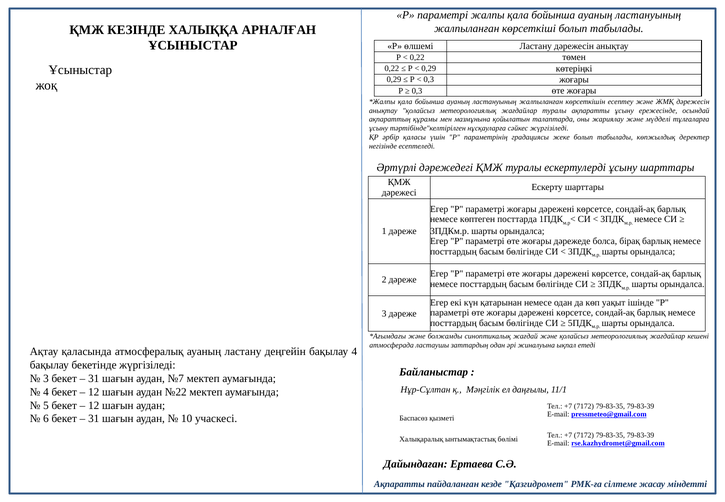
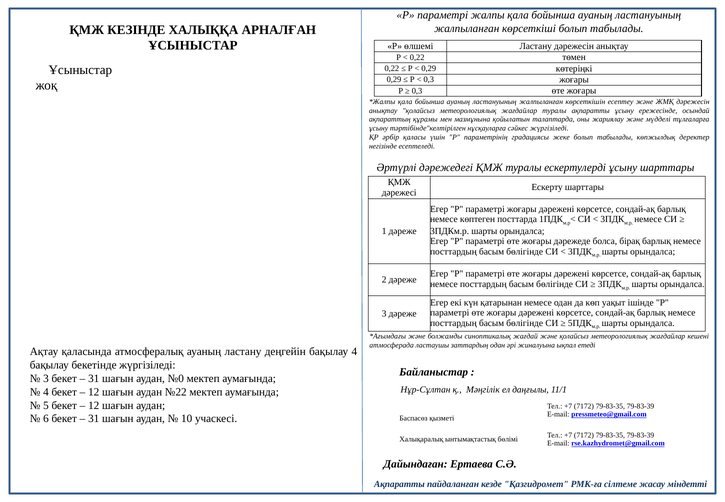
№7: №7 -> №0 (176, 379)
